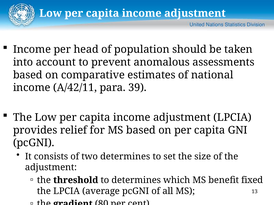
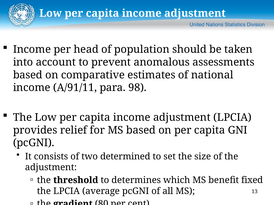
A/42/11: A/42/11 -> A/91/11 (75, 88)
39: 39 -> 98 (137, 88)
two determines: determines -> determined (125, 157)
